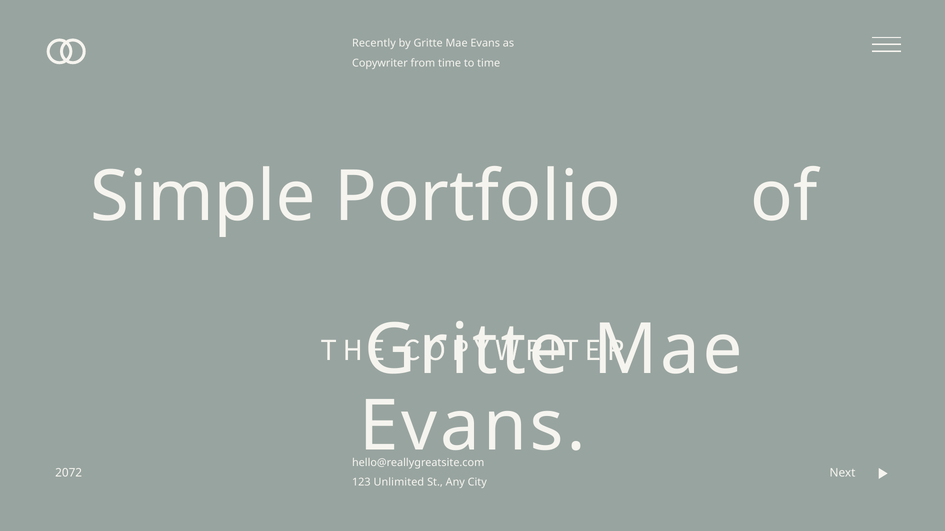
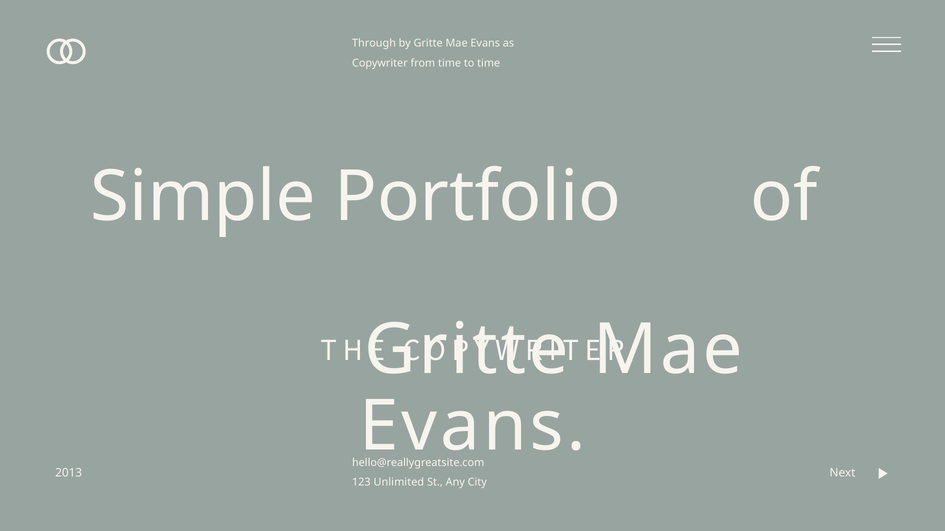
Recently: Recently -> Through (374, 43)
2072: 2072 -> 2013 (69, 474)
